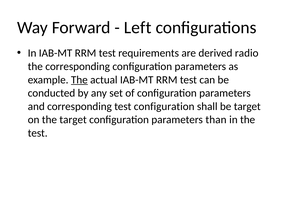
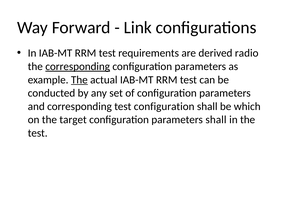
Left: Left -> Link (138, 28)
corresponding underline: none -> present (78, 66)
be target: target -> which (247, 106)
parameters than: than -> shall (216, 120)
